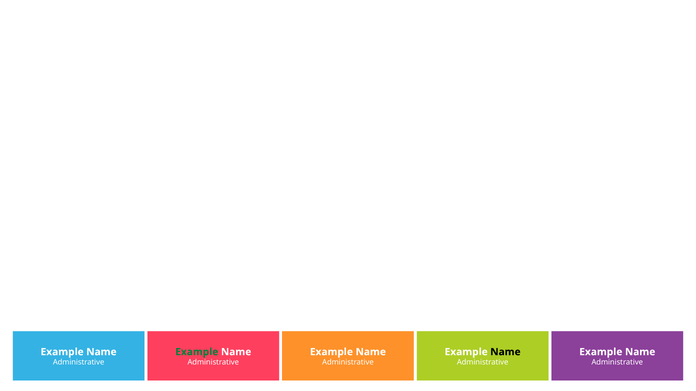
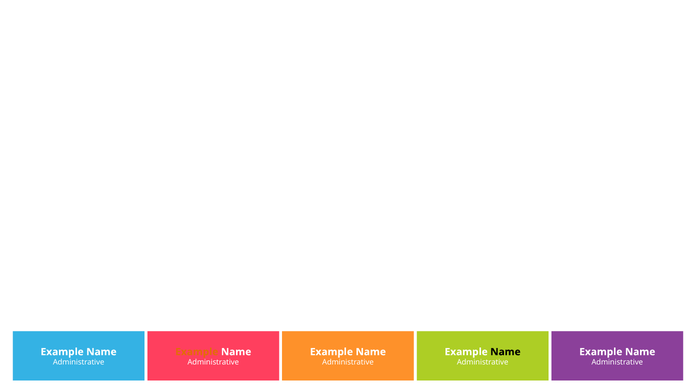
Example colour: green -> orange (197, 352)
